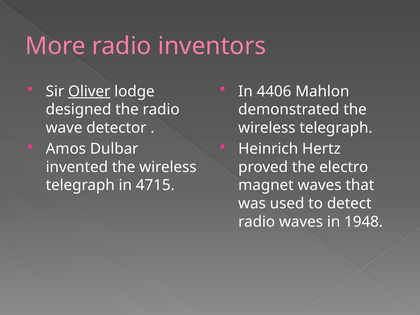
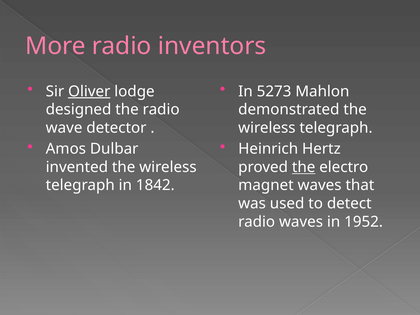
4406: 4406 -> 5273 (274, 91)
the underline: none -> present (304, 167)
4715: 4715 -> 1842 (155, 185)
1948: 1948 -> 1952 (364, 222)
